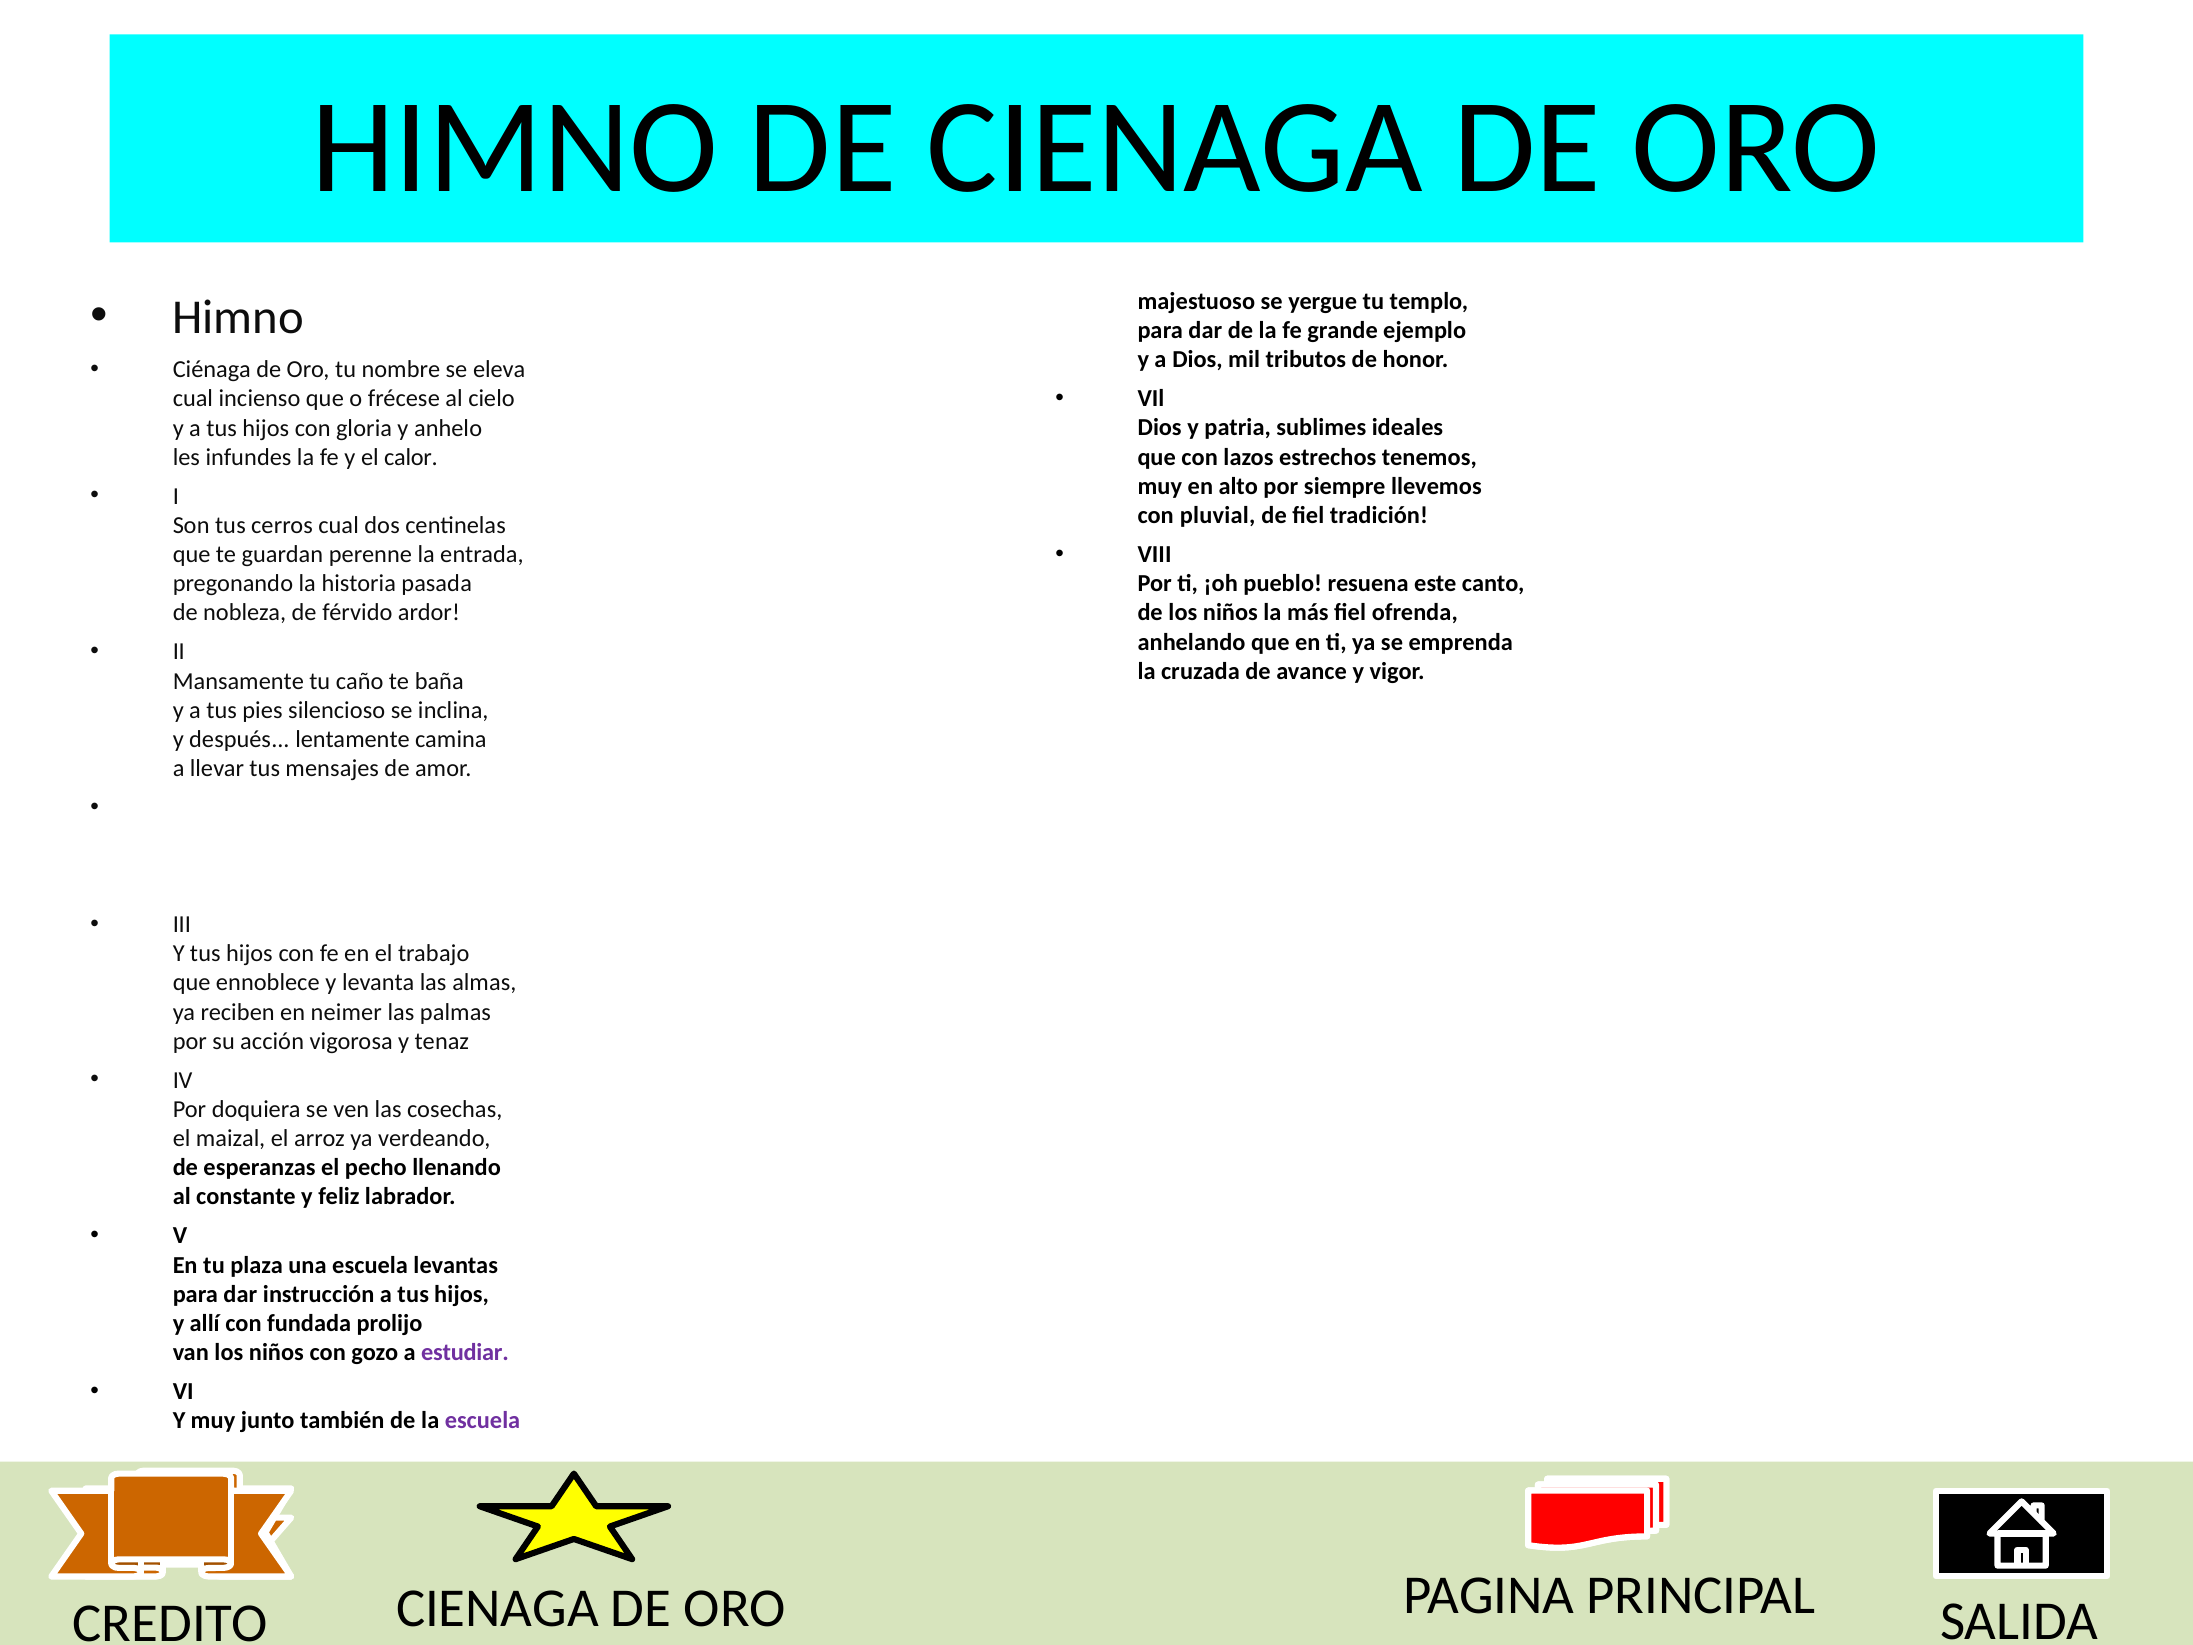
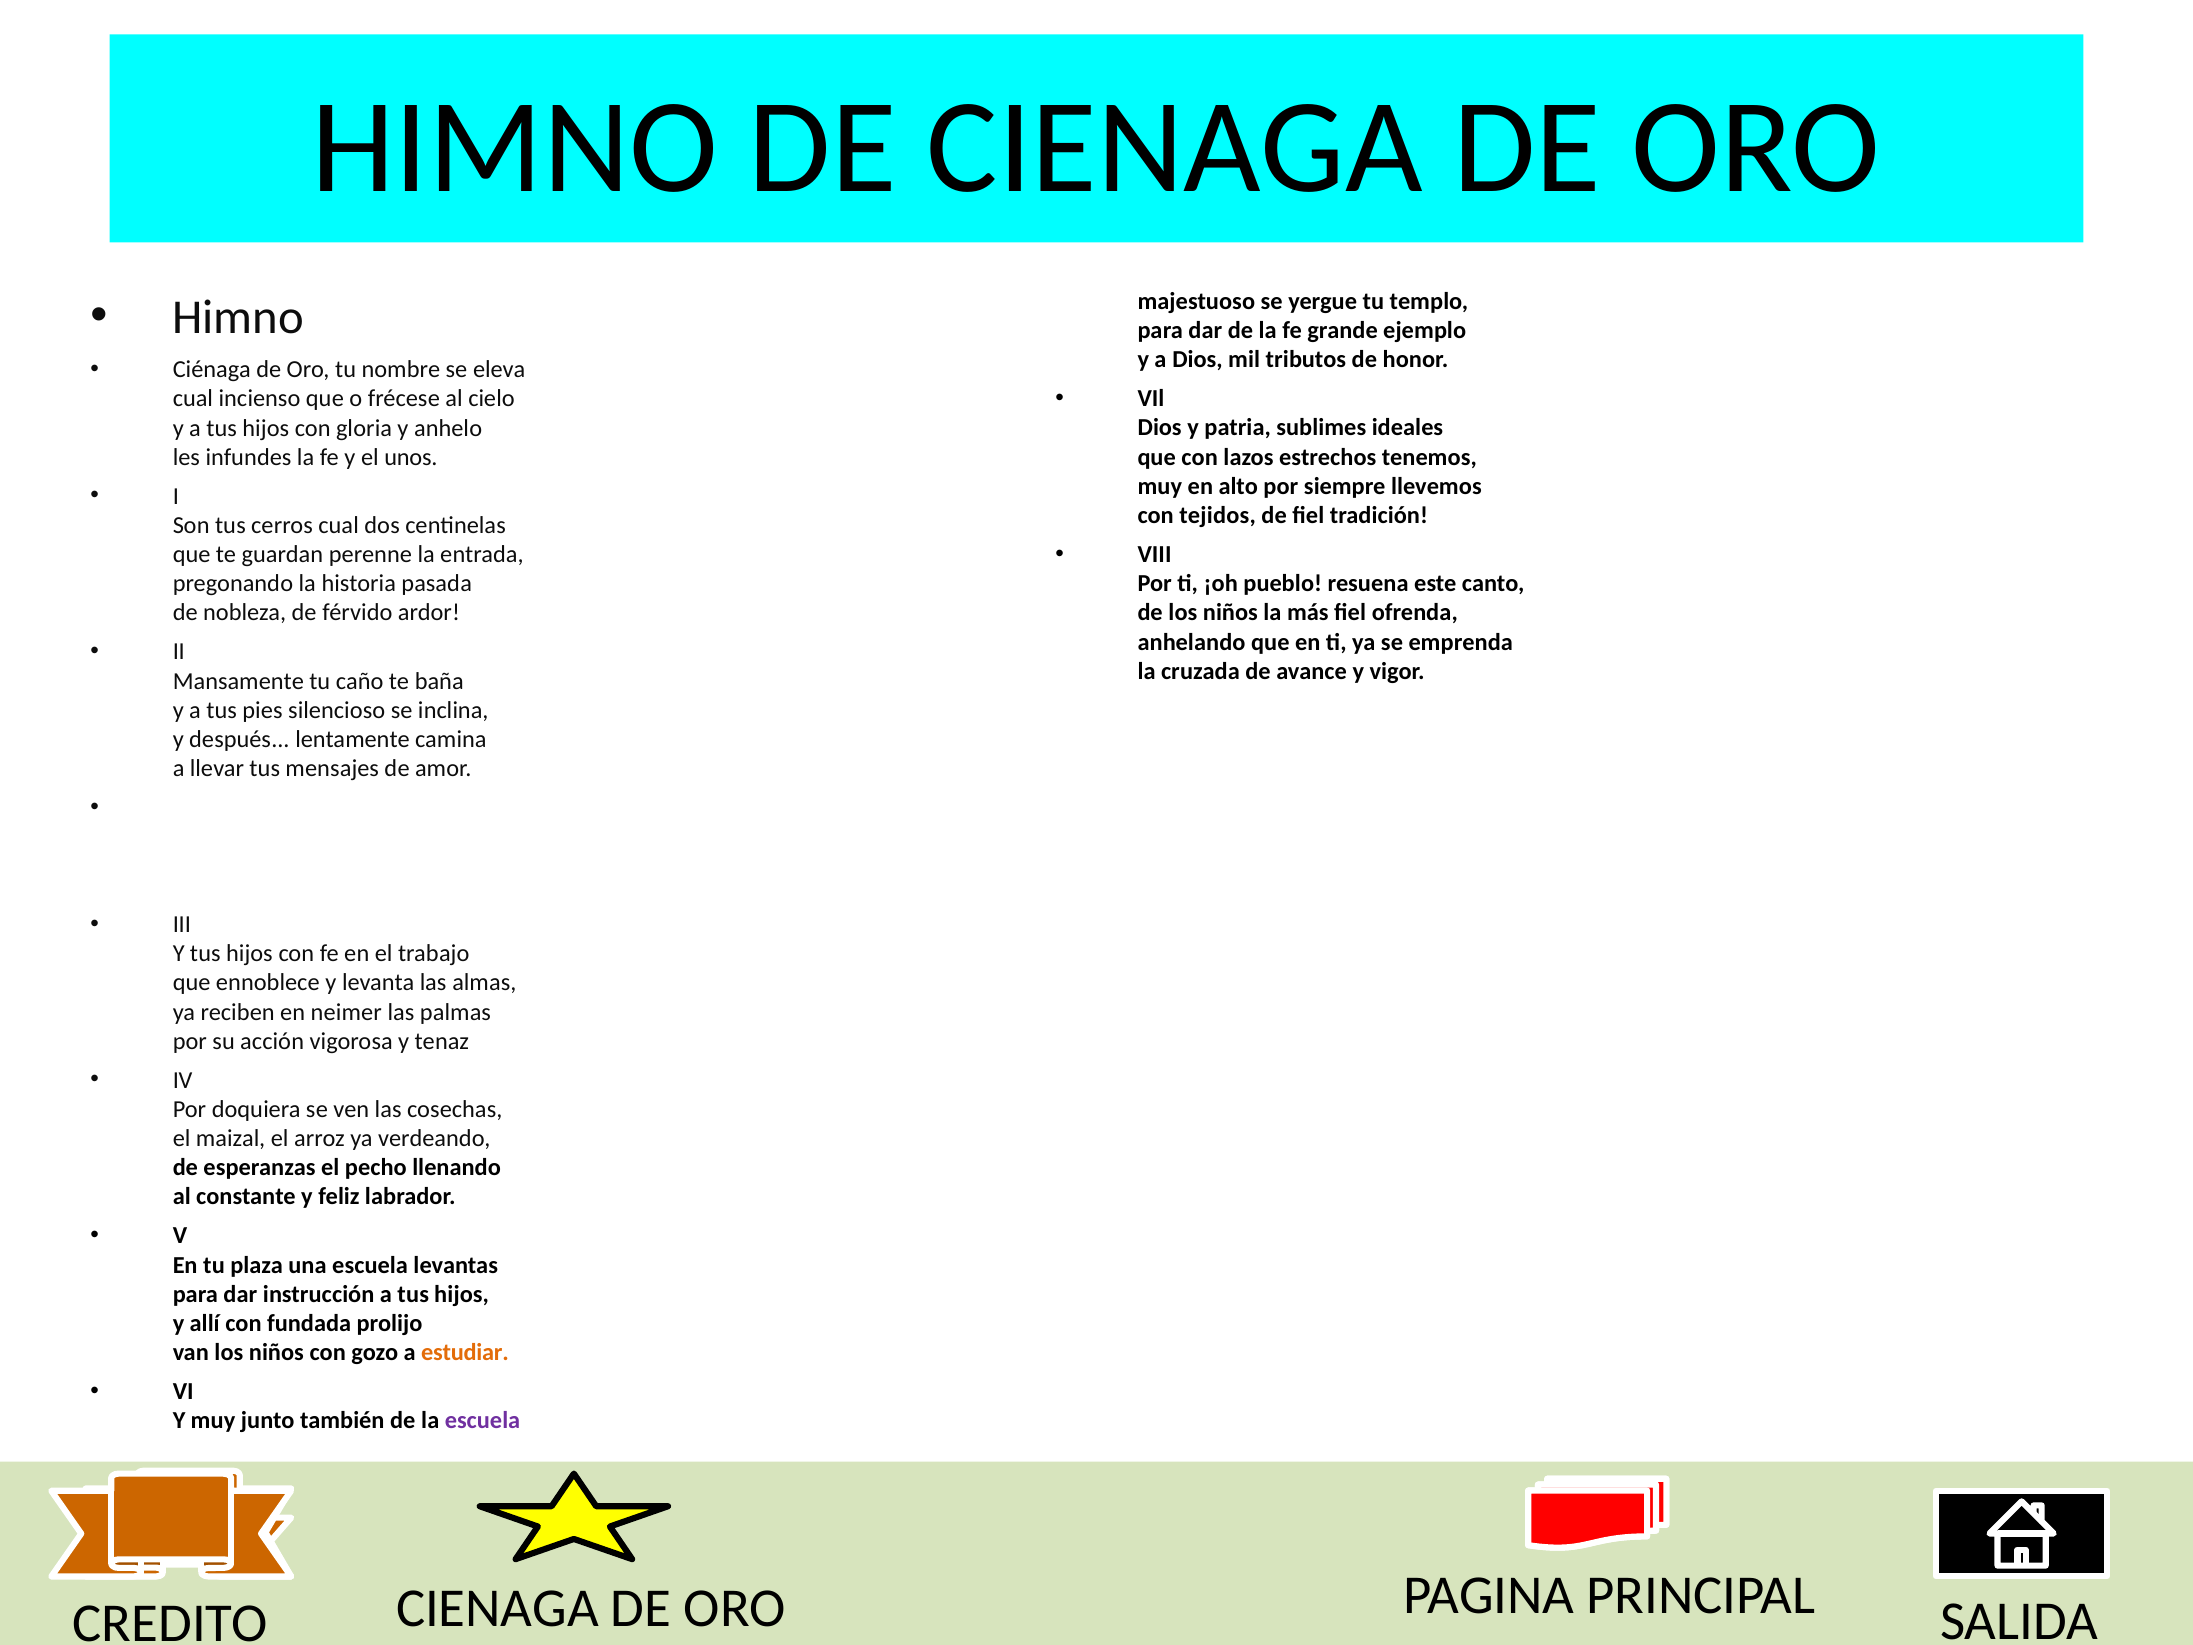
calor: calor -> unos (411, 457)
pluvial: pluvial -> tejidos (1218, 515)
estudiar colour: purple -> orange (465, 1352)
